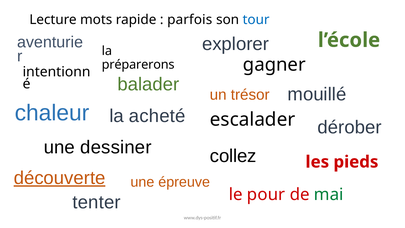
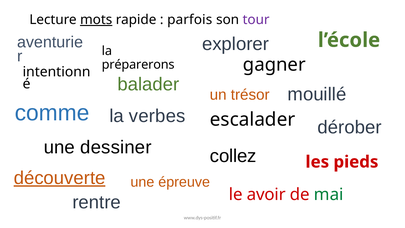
mots underline: none -> present (96, 20)
tour colour: blue -> purple (256, 20)
chaleur: chaleur -> comme (52, 113)
acheté: acheté -> verbes (157, 116)
pour: pour -> avoir (266, 195)
tenter: tenter -> rentre (97, 202)
